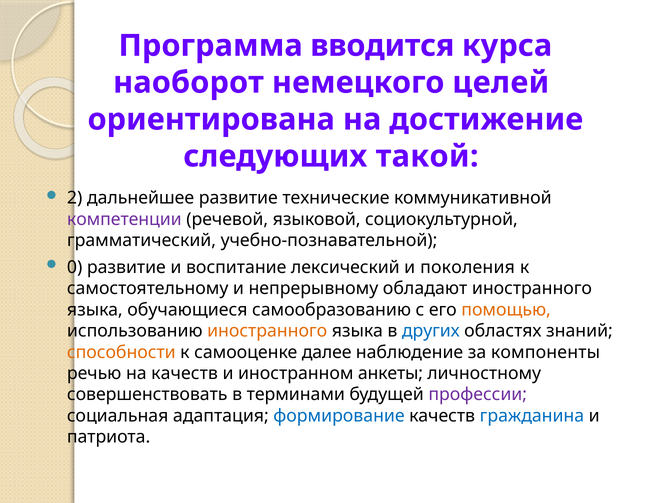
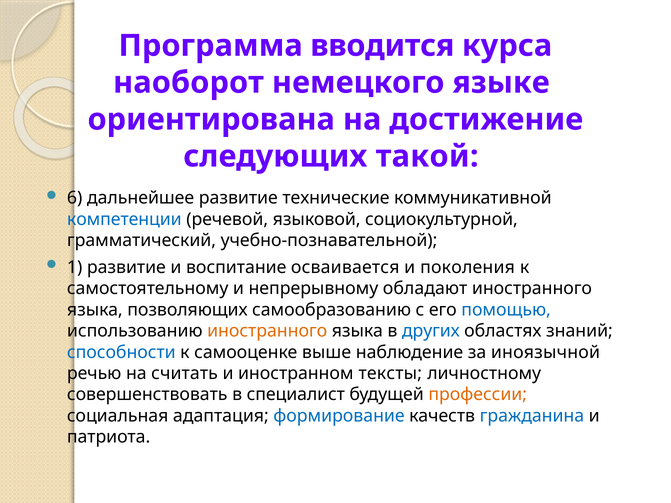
целей: целей -> языке (501, 83)
2: 2 -> 6 (75, 198)
компетенции colour: purple -> blue (124, 219)
0: 0 -> 1 (75, 267)
лексический: лексический -> осваивается (345, 267)
обучающиеся: обучающиеся -> позволяющих (187, 310)
помощью colour: orange -> blue (506, 310)
способности colour: orange -> blue (121, 352)
далее: далее -> выше (327, 352)
компоненты: компоненты -> иноязычной (545, 352)
на качеств: качеств -> считать (185, 374)
анкеты: анкеты -> тексты (390, 374)
терминами: терминами -> специалист (296, 395)
профессии colour: purple -> orange (478, 395)
